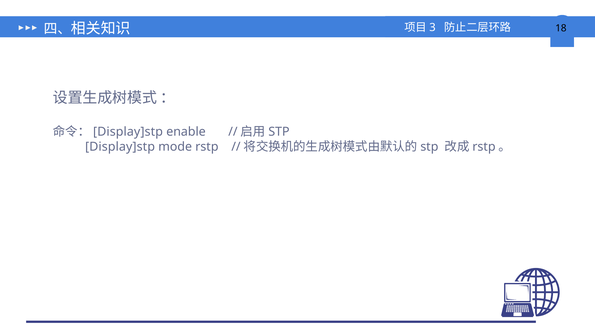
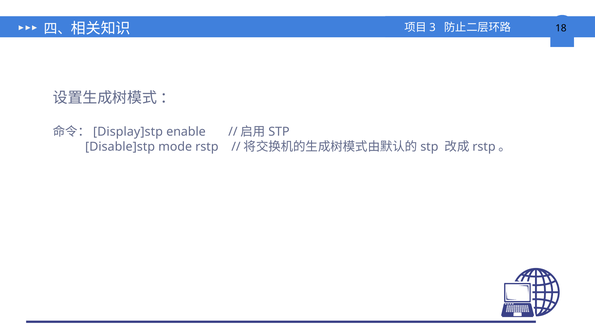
Display]stp: Display]stp -> Disable]stp (120, 147)
